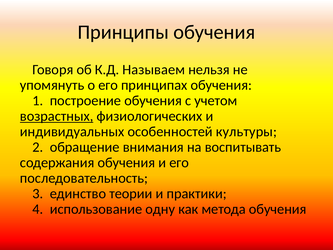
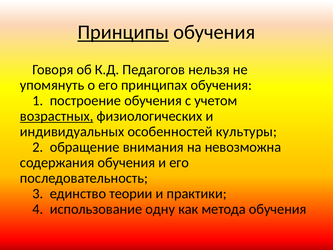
Принципы underline: none -> present (123, 32)
Называем: Называем -> Педагогов (154, 70)
воспитывать: воспитывать -> невозможна (243, 147)
